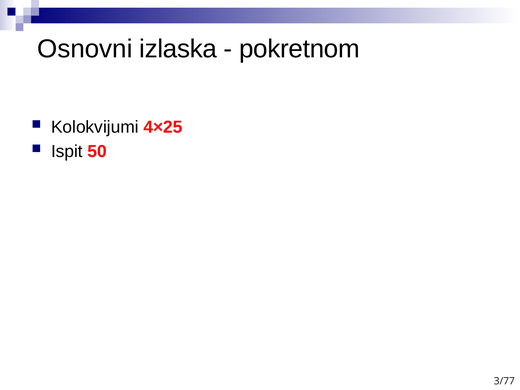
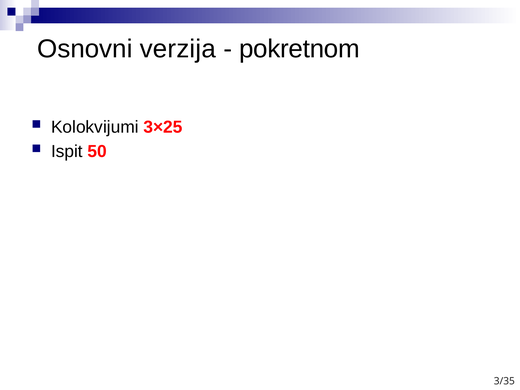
izlaska: izlaska -> verzija (178, 49)
4×25: 4×25 -> 3×25 (163, 127)
3/77: 3/77 -> 3/35 (504, 381)
